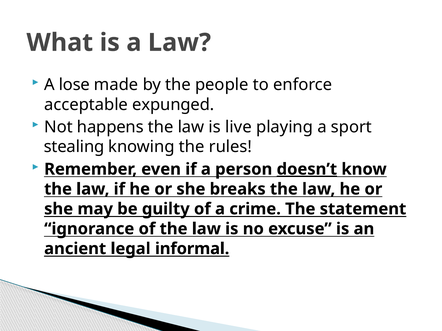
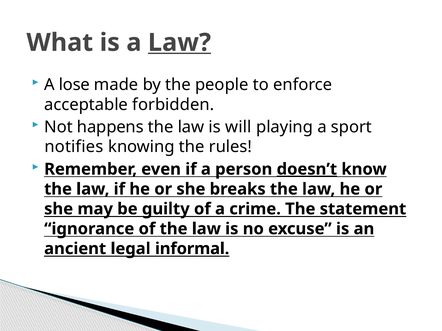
Law underline: none -> present (179, 43)
expunged: expunged -> forbidden (173, 105)
live: live -> will (238, 127)
stealing: stealing -> notifies (74, 147)
